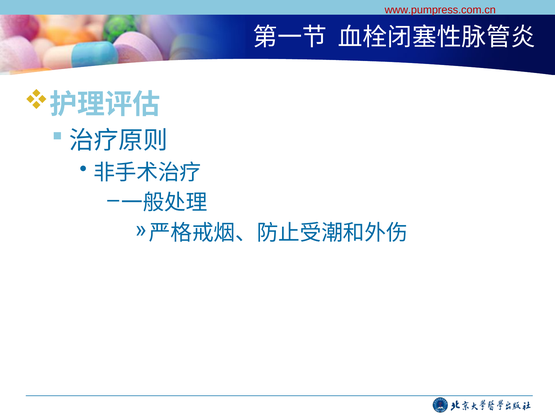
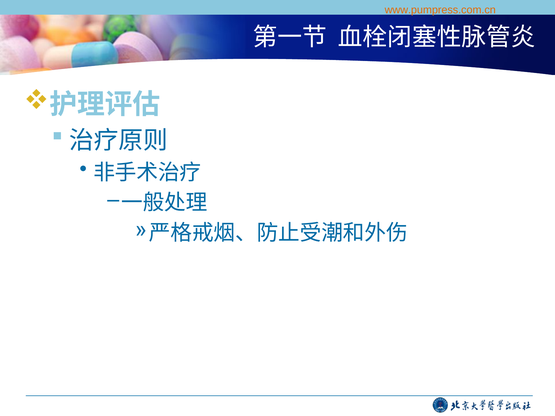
www.pumpress.com.cn colour: red -> orange (440, 10)
